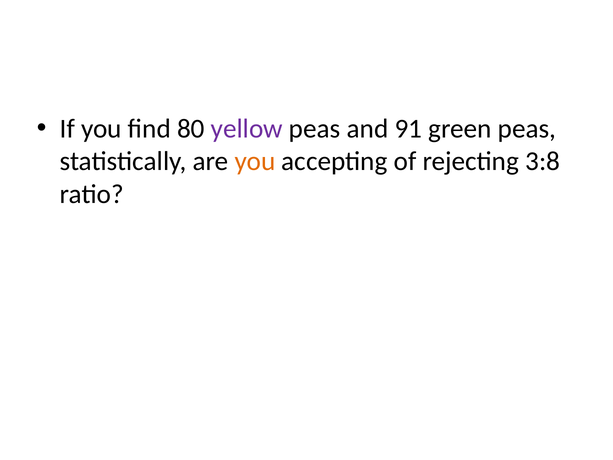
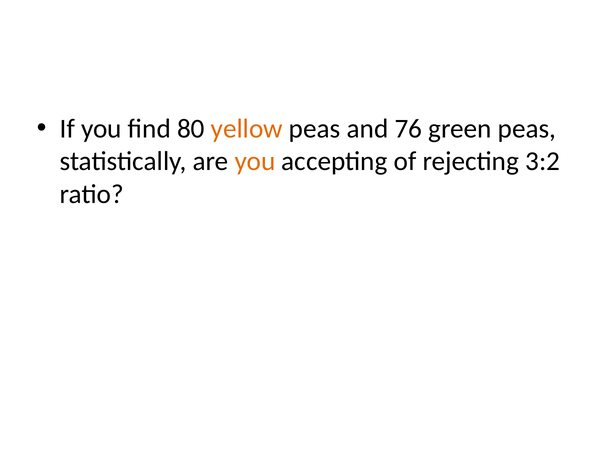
yellow colour: purple -> orange (247, 129)
91: 91 -> 76 (408, 129)
3:8: 3:8 -> 3:2 (543, 161)
